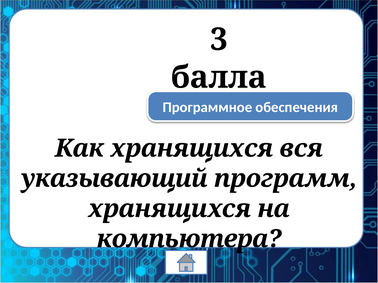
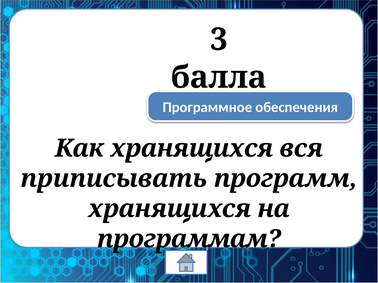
указывающий: указывающий -> приписывать (114, 179)
компьютера: компьютера -> программам (189, 239)
